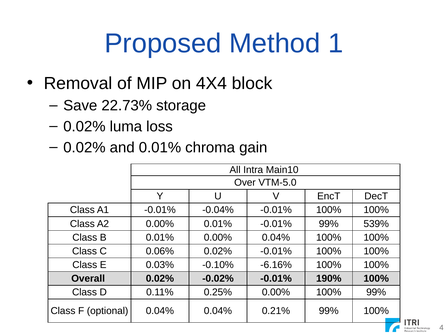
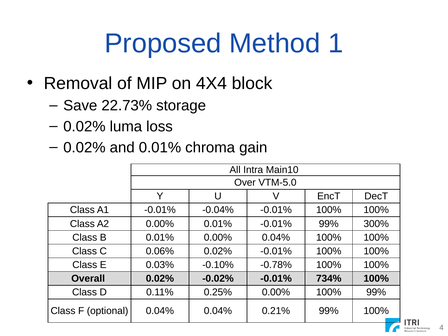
539%: 539% -> 300% (376, 224)
-6.16%: -6.16% -> -0.78% (276, 265)
190%: 190% -> 734% (329, 279)
